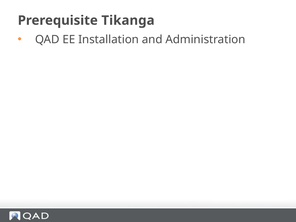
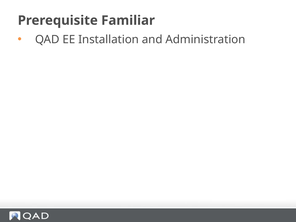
Tikanga: Tikanga -> Familiar (128, 20)
